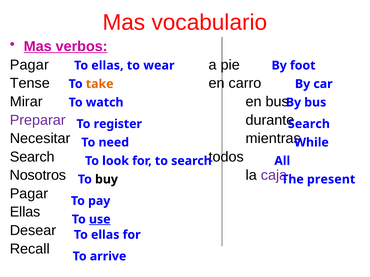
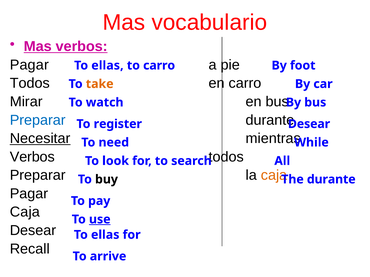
to wear: wear -> carro (159, 66)
Tense: Tense -> Todos (30, 83)
Preparar colour: purple -> blue (38, 120)
Search: Search -> Desear (309, 124)
Necesitar underline: none -> present (40, 139)
Search: Search -> Verbos (32, 157)
Nosotros: Nosotros -> Preparar (38, 176)
caja colour: purple -> orange (274, 176)
The present: present -> durante (331, 180)
Ellas: Ellas -> Caja (25, 212)
